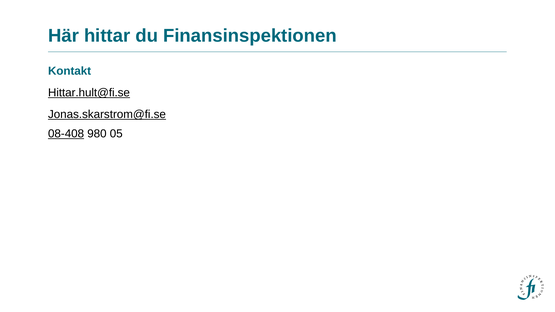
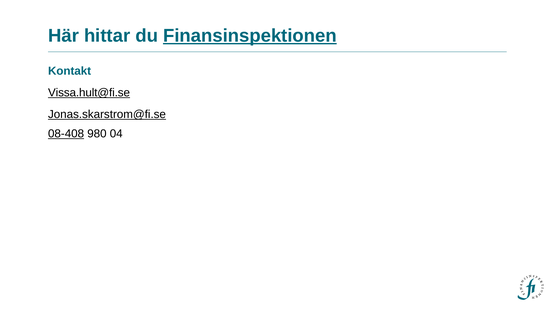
Finansinspektionen underline: none -> present (250, 36)
Hittar.hult@fi.se: Hittar.hult@fi.se -> Vissa.hult@fi.se (89, 93)
05: 05 -> 04 (116, 134)
